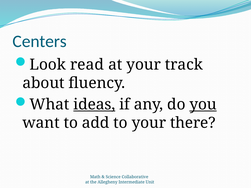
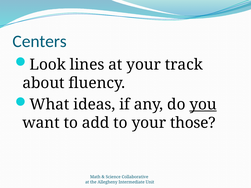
read: read -> lines (87, 65)
ideas underline: present -> none (94, 105)
there: there -> those (193, 123)
